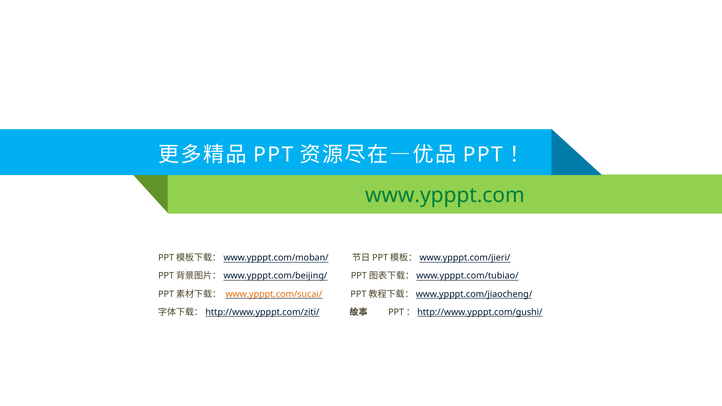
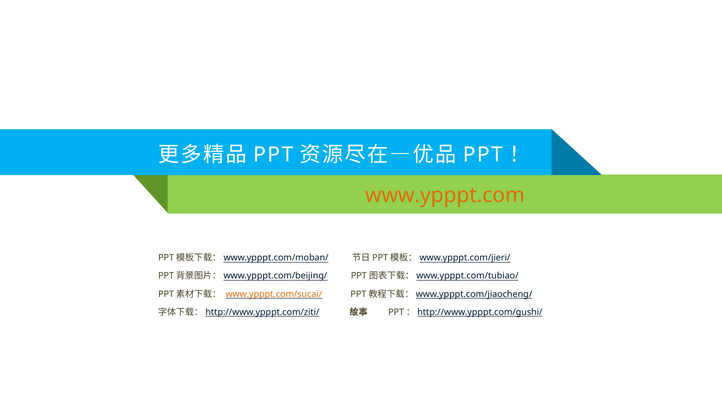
www.ypppt.com colour: green -> orange (445, 196)
